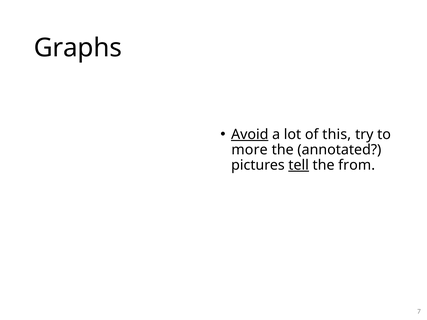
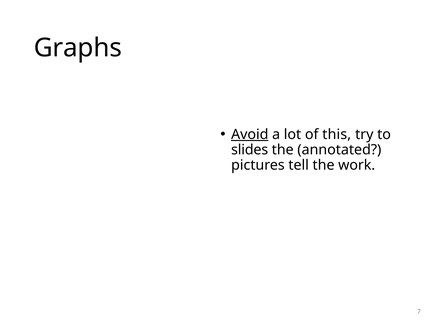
more: more -> slides (250, 150)
tell underline: present -> none (299, 165)
from: from -> work (357, 165)
